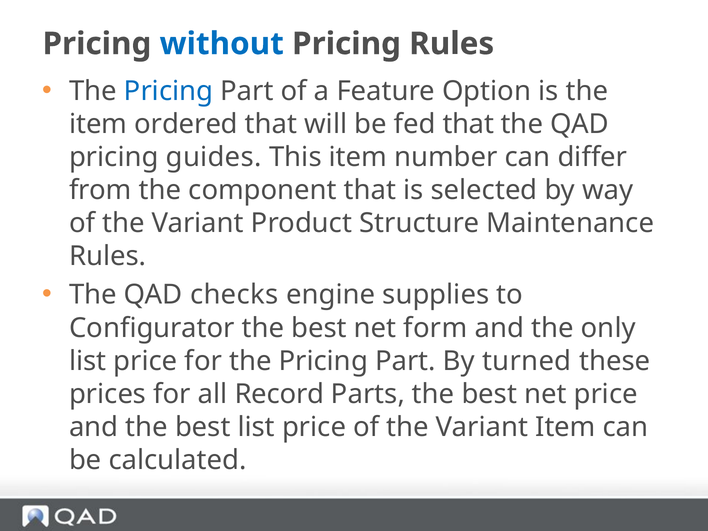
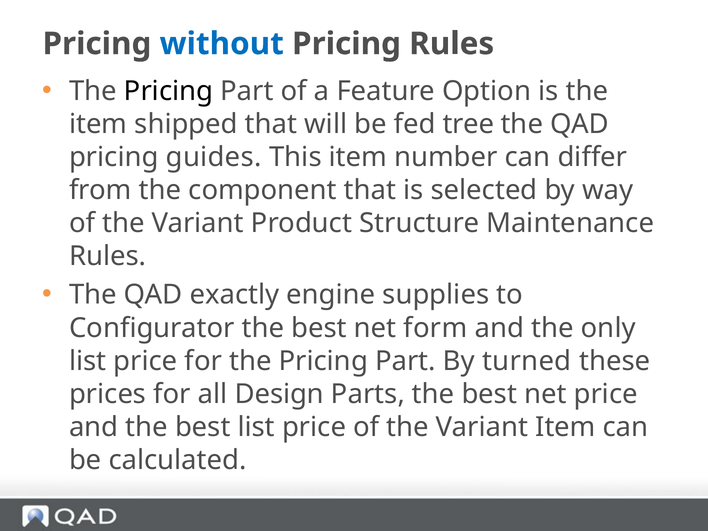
Pricing colour: blue -> black (169, 91)
ordered: ordered -> shipped (186, 124)
fed that: that -> tree (468, 124)
checks: checks -> exactly (234, 295)
Record: Record -> Design (279, 394)
